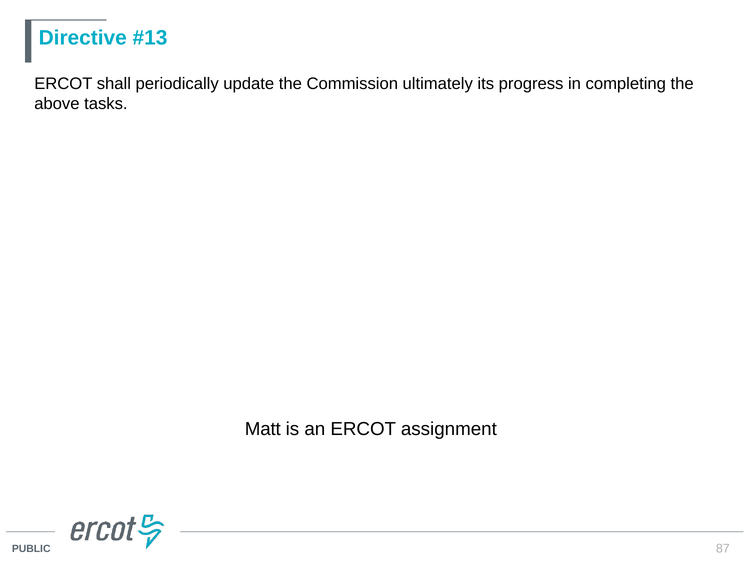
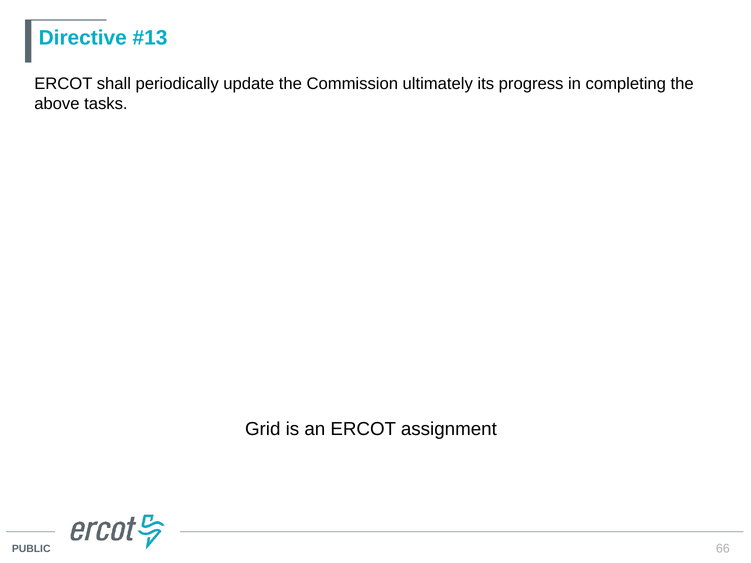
Matt: Matt -> Grid (263, 429)
87: 87 -> 66 (723, 549)
